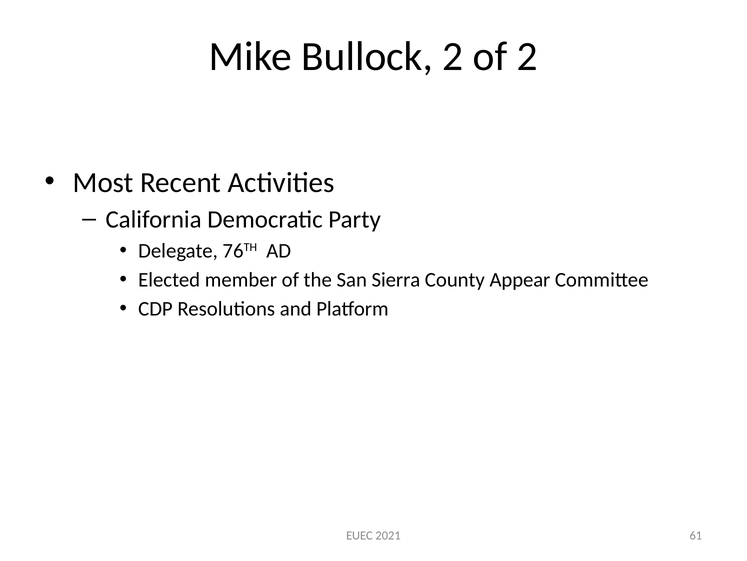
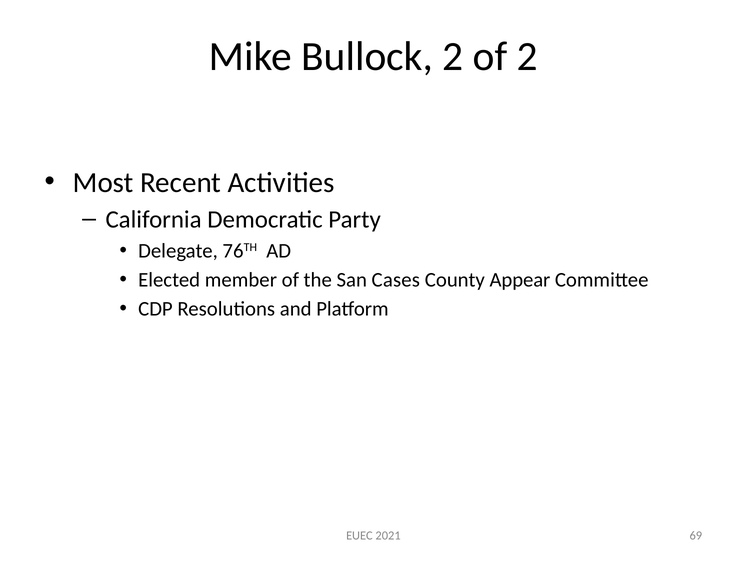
Sierra: Sierra -> Cases (396, 280)
61: 61 -> 69 (696, 535)
